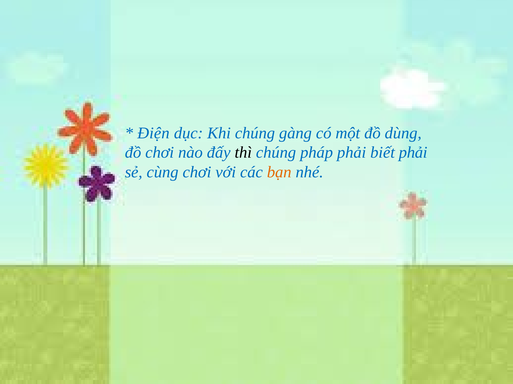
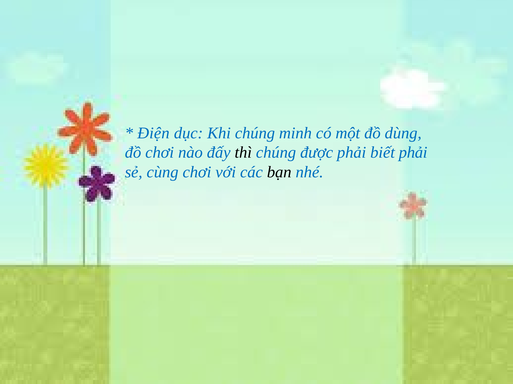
gàng: gàng -> minh (295, 133)
pháp: pháp -> được (317, 153)
bạn colour: orange -> black (279, 173)
